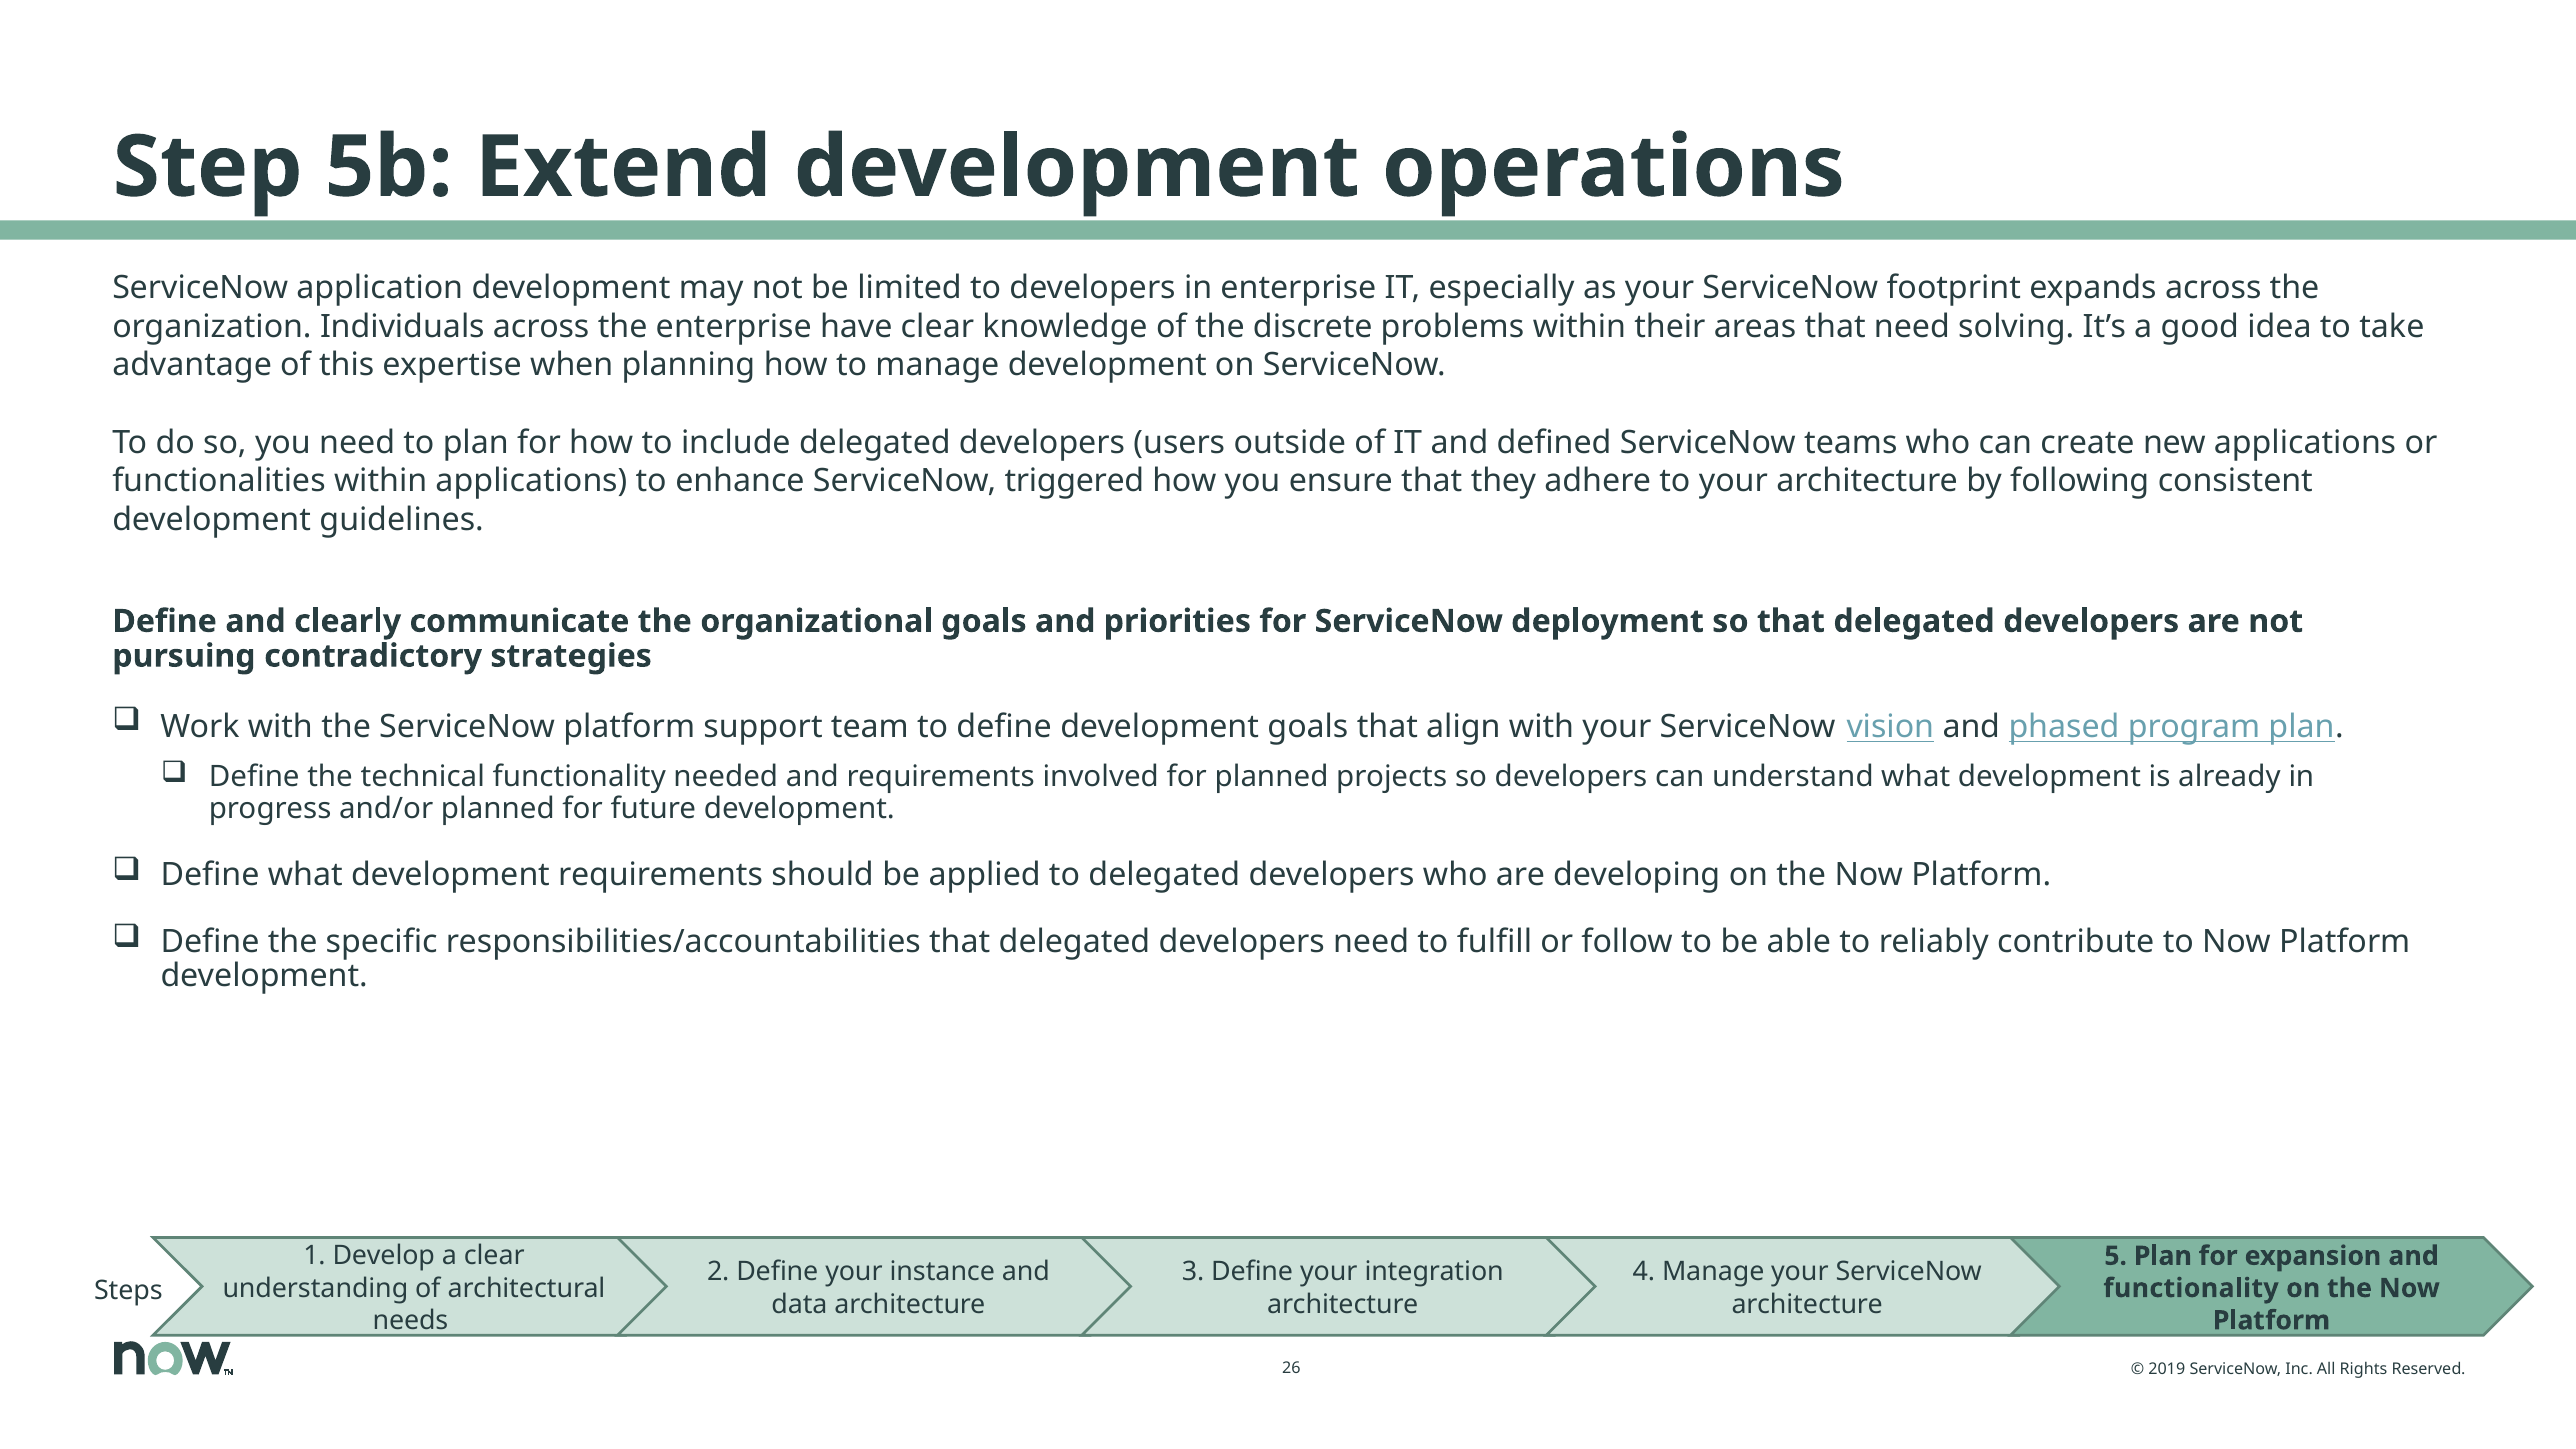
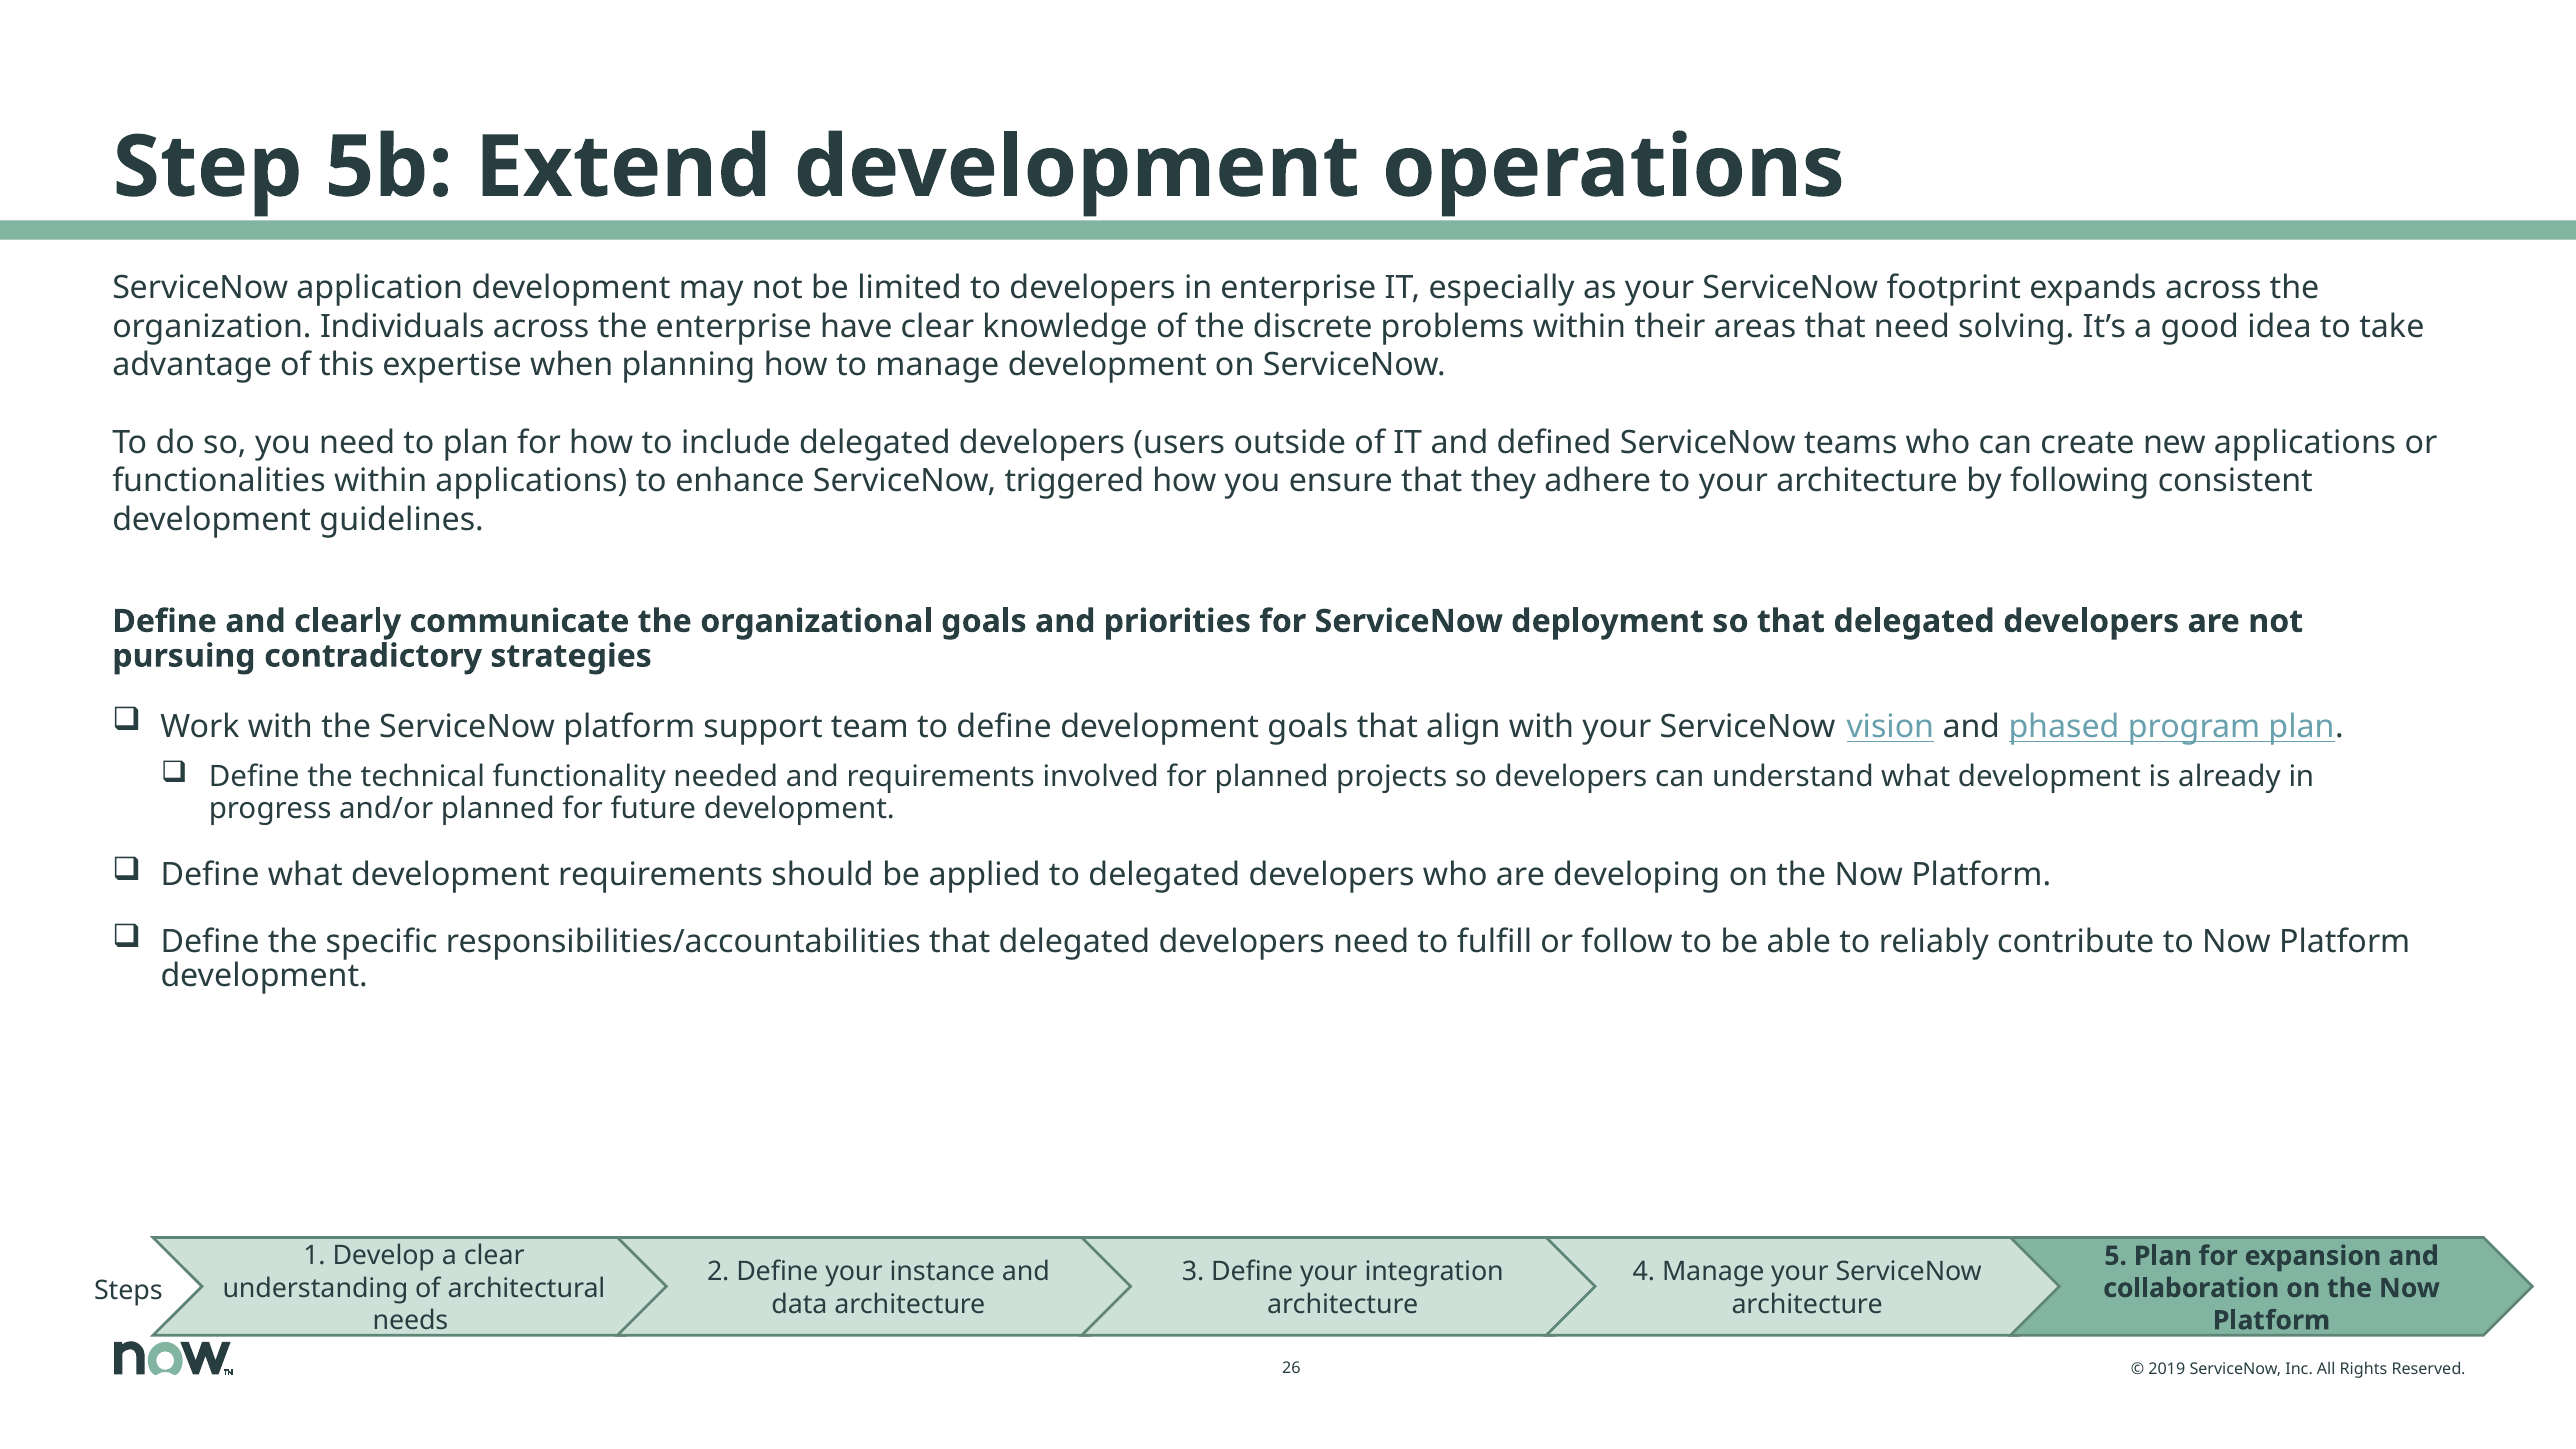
functionality: functionality -> collaboration (2191, 1289)
